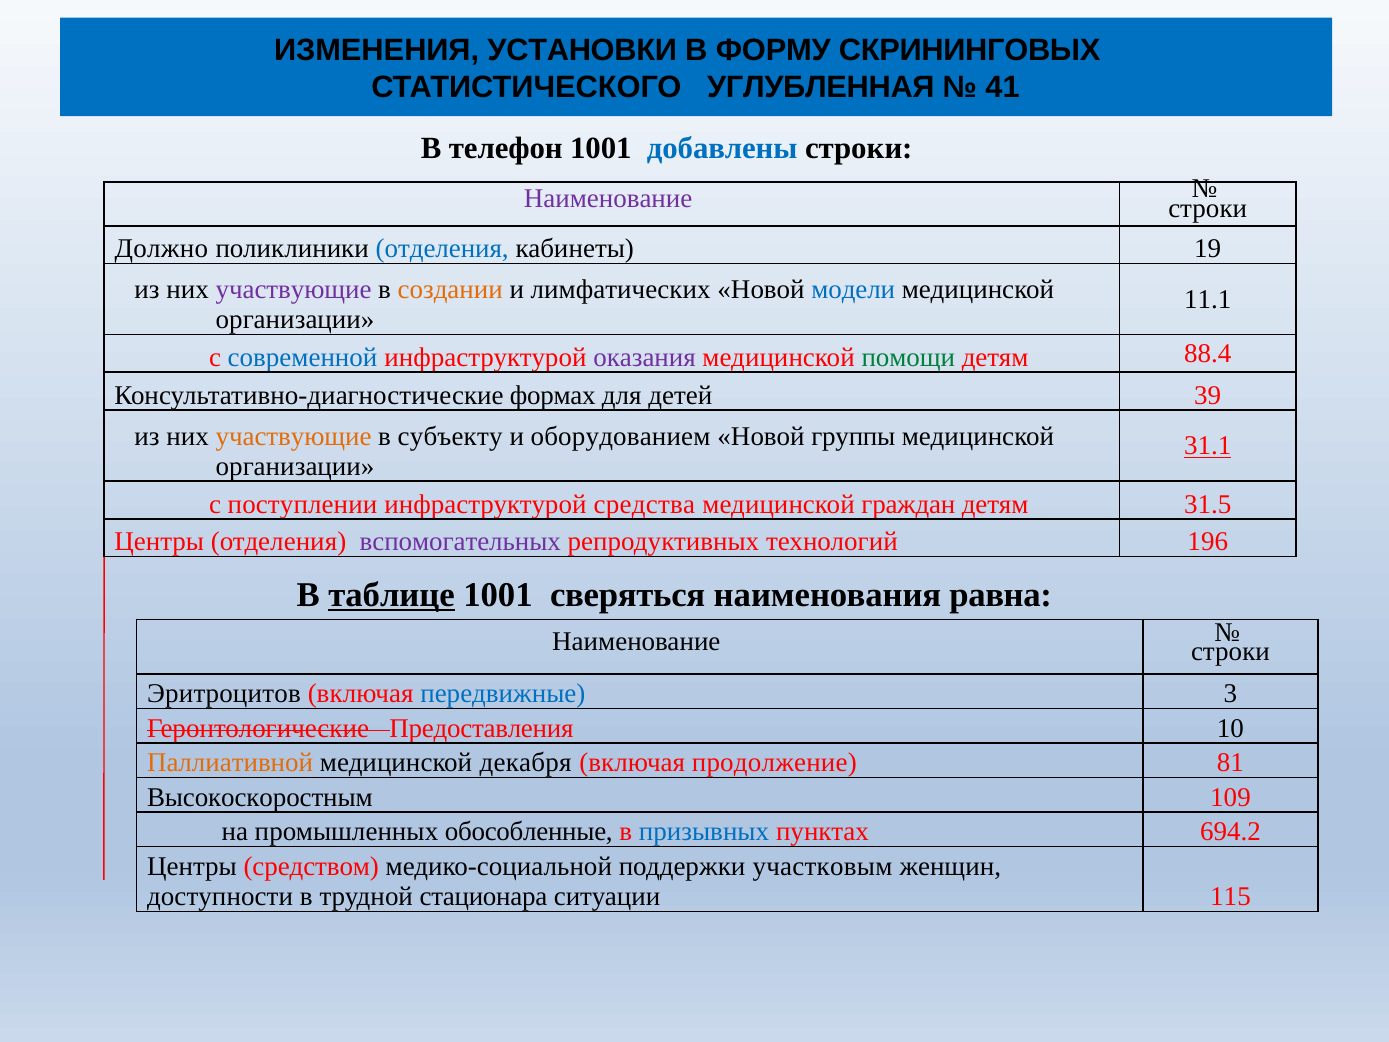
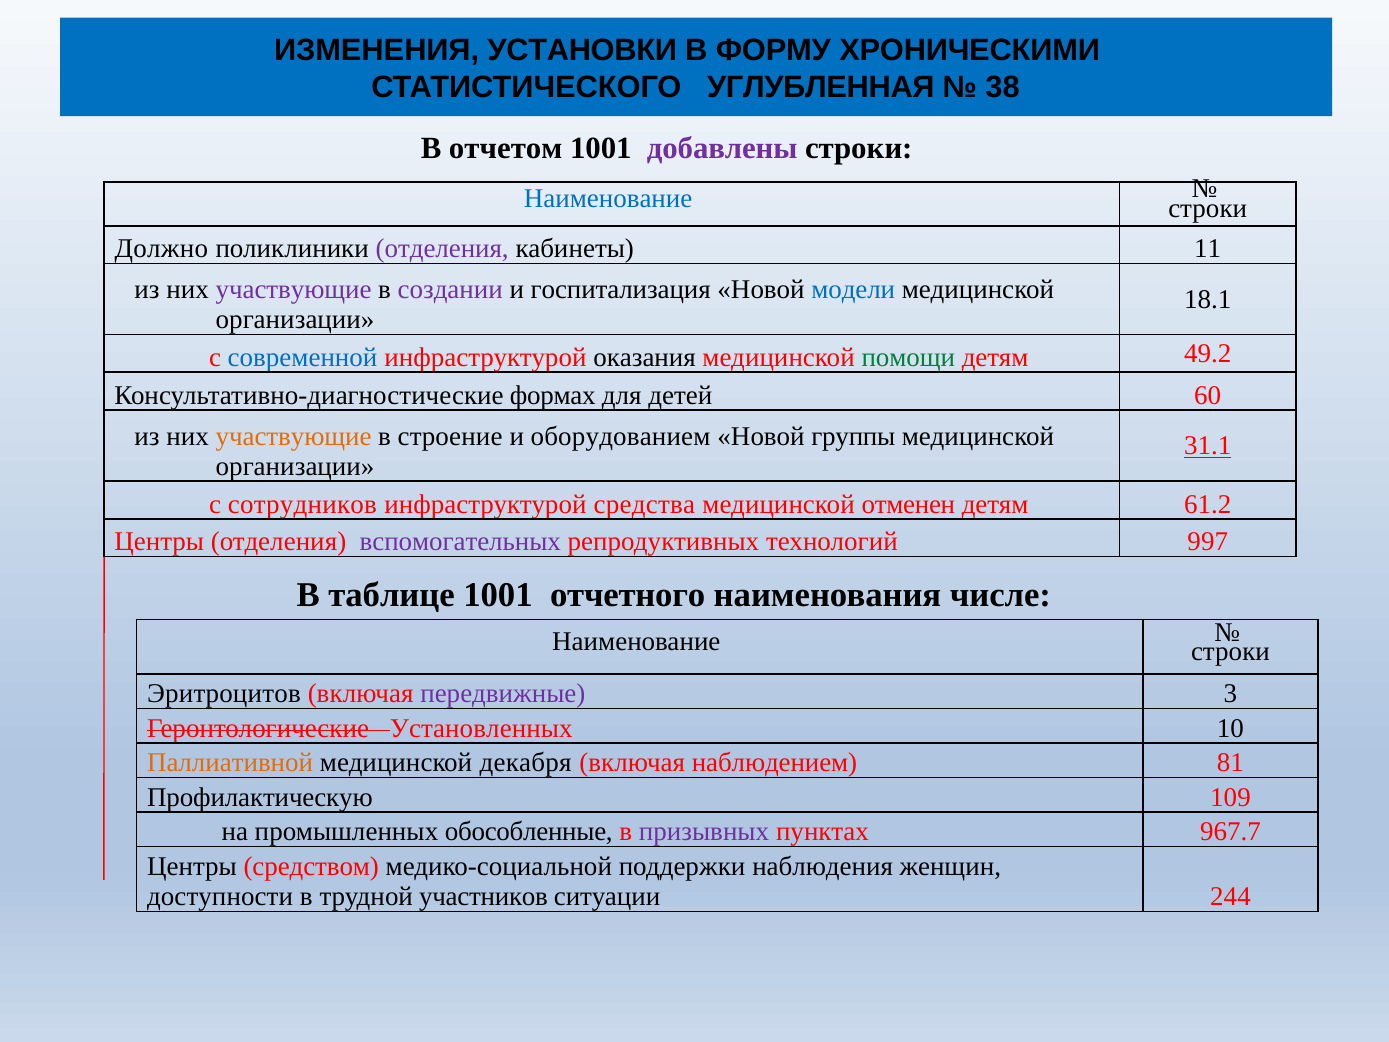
СКРИНИНГОВЫХ: СКРИНИНГОВЫХ -> ХРОНИЧЕСКИМИ (970, 51)
41: 41 -> 38 (1003, 88)
телефон: телефон -> отчетом (506, 148)
добавлены colour: blue -> purple (722, 148)
Наименование colour: purple -> blue (608, 199)
отделения colour: blue -> purple (442, 249)
19: 19 -> 11 (1208, 249)
создании colour: orange -> purple (450, 290)
лимфатических: лимфатических -> госпитализация (621, 290)
11.1: 11.1 -> 18.1 (1208, 299)
оказания colour: purple -> black (645, 357)
88.4: 88.4 -> 49.2 (1208, 354)
39: 39 -> 60 (1208, 395)
субъекту: субъекту -> строение (450, 436)
поступлении: поступлении -> сотрудников (302, 504)
граждан: граждан -> отменен (908, 504)
31.5: 31.5 -> 61.2 (1208, 504)
196: 196 -> 997 (1208, 542)
таблице underline: present -> none (392, 595)
сверяться: сверяться -> отчетного (628, 595)
равна: равна -> числе (1001, 595)
передвижные colour: blue -> purple (503, 694)
Предоставления: Предоставления -> Установленных (481, 728)
продолжение: продолжение -> наблюдением (774, 763)
Высокоскоростным: Высокоскоростным -> Профилактическую (260, 797)
призывных colour: blue -> purple (704, 832)
694.2: 694.2 -> 967.7 (1230, 832)
участковым: участковым -> наблюдения (823, 867)
стационара: стационара -> участников (484, 896)
115: 115 -> 244 (1231, 896)
